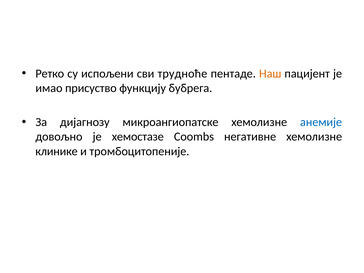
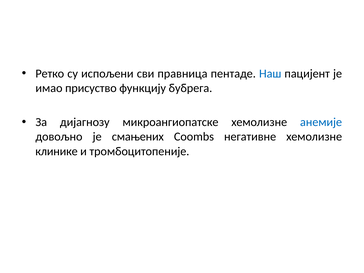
трудноће: трудноће -> правница (182, 74)
Наш colour: orange -> blue (270, 74)
хемостазе: хемостазе -> смањених (138, 137)
